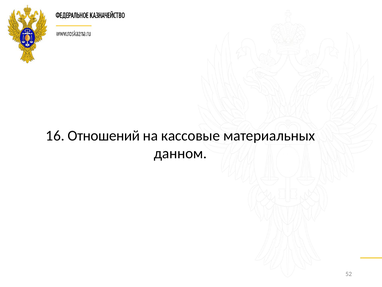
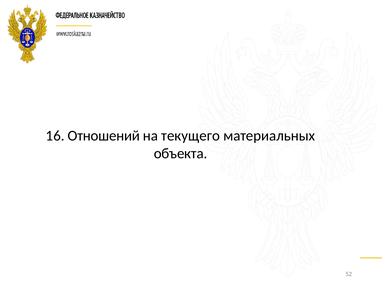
кассовые: кассовые -> текущего (191, 135)
данном: данном -> объекта (181, 153)
